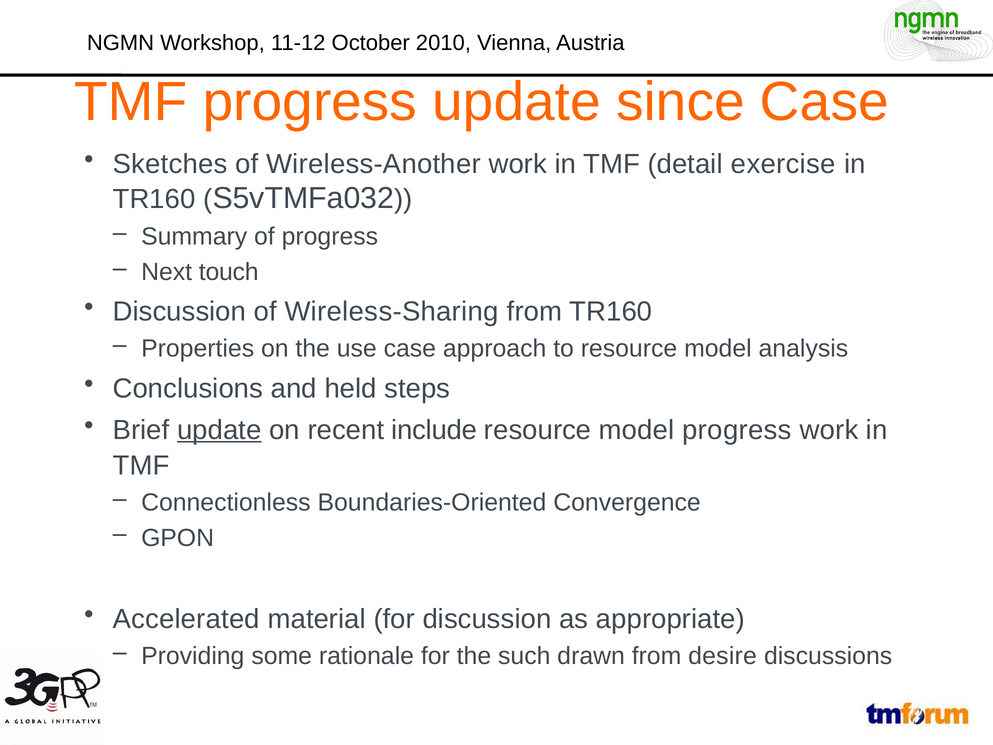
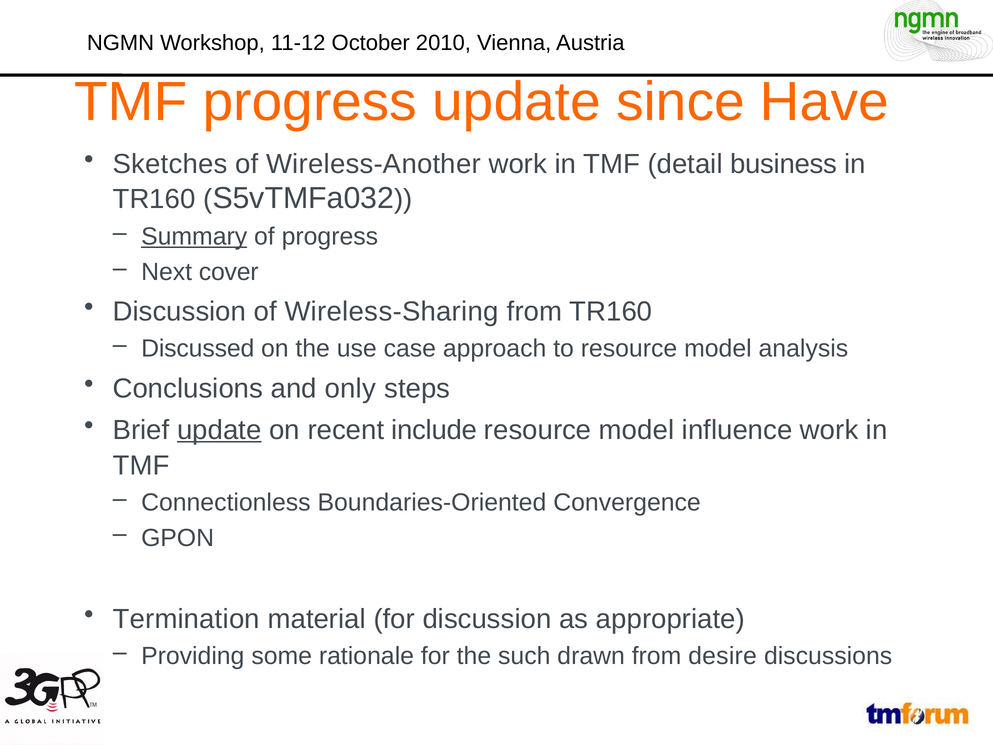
since Case: Case -> Have (824, 102)
exercise: exercise -> business (784, 164)
Summary underline: none -> present (194, 237)
touch: touch -> cover (229, 272)
Properties: Properties -> Discussed (198, 349)
held: held -> only (350, 388)
model progress: progress -> influence (737, 430)
Accelerated: Accelerated -> Termination (186, 619)
